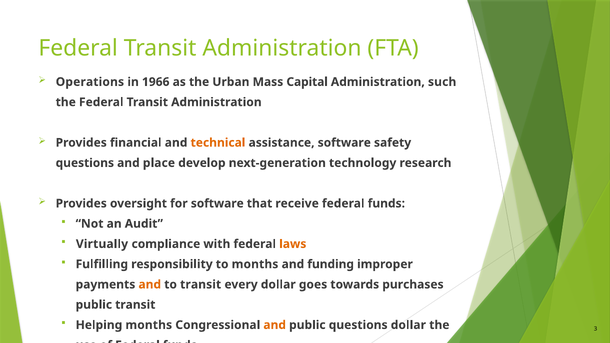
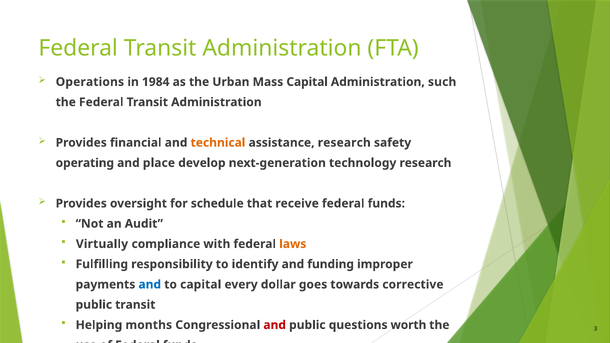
1966: 1966 -> 1984 (156, 82)
assistance software: software -> research (344, 143)
questions: questions -> operating (85, 163)
for software: software -> schedule (217, 204)
to months: months -> identify (255, 264)
and colour: orange -> blue (150, 285)
to transit: transit -> capital (201, 285)
purchases: purchases -> corrective (413, 285)
and colour: orange -> red (275, 325)
questions dollar: dollar -> worth (408, 325)
